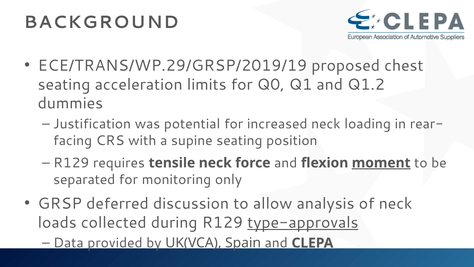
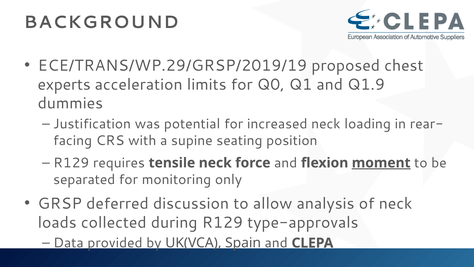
seating: seating -> experts (64, 84)
Q1.2: Q1.2 -> Q1.9 (366, 84)
type-approvals underline: present -> none (303, 222)
